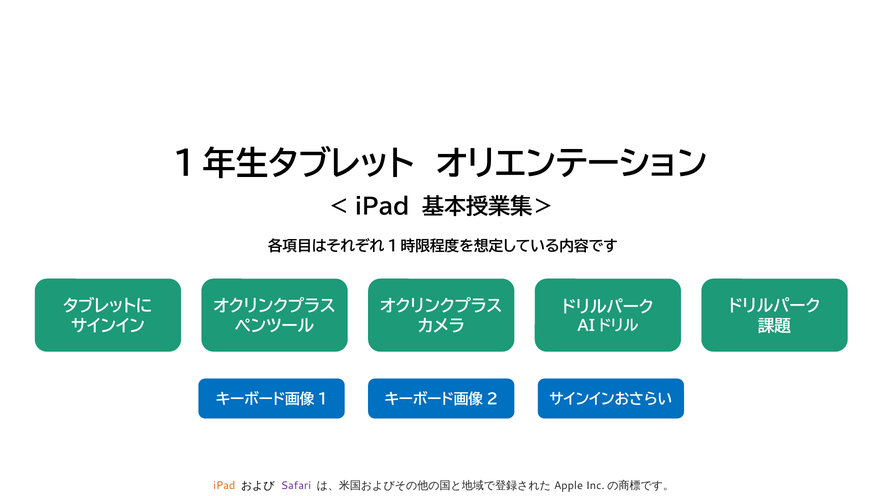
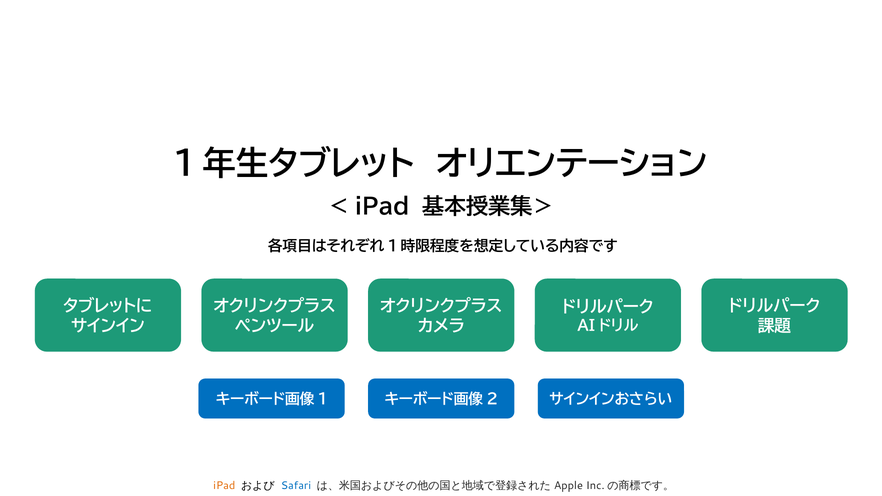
Safari colour: purple -> blue (296, 486)
